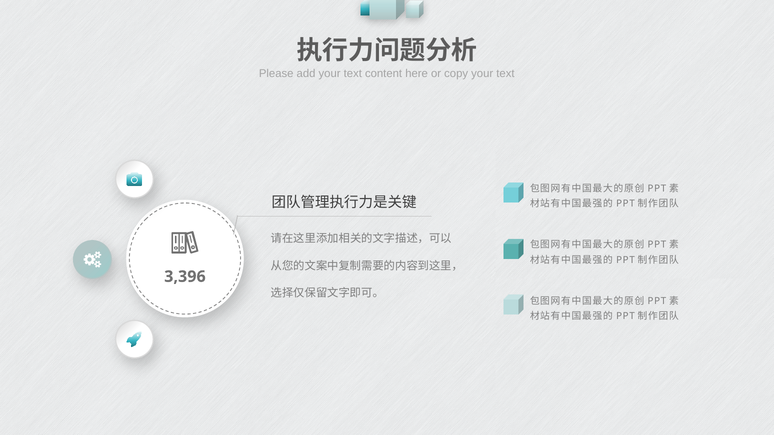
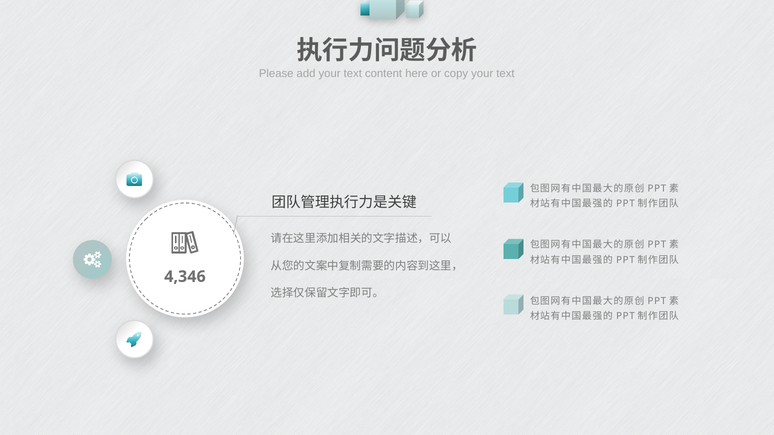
3,396: 3,396 -> 4,346 (185, 277)
